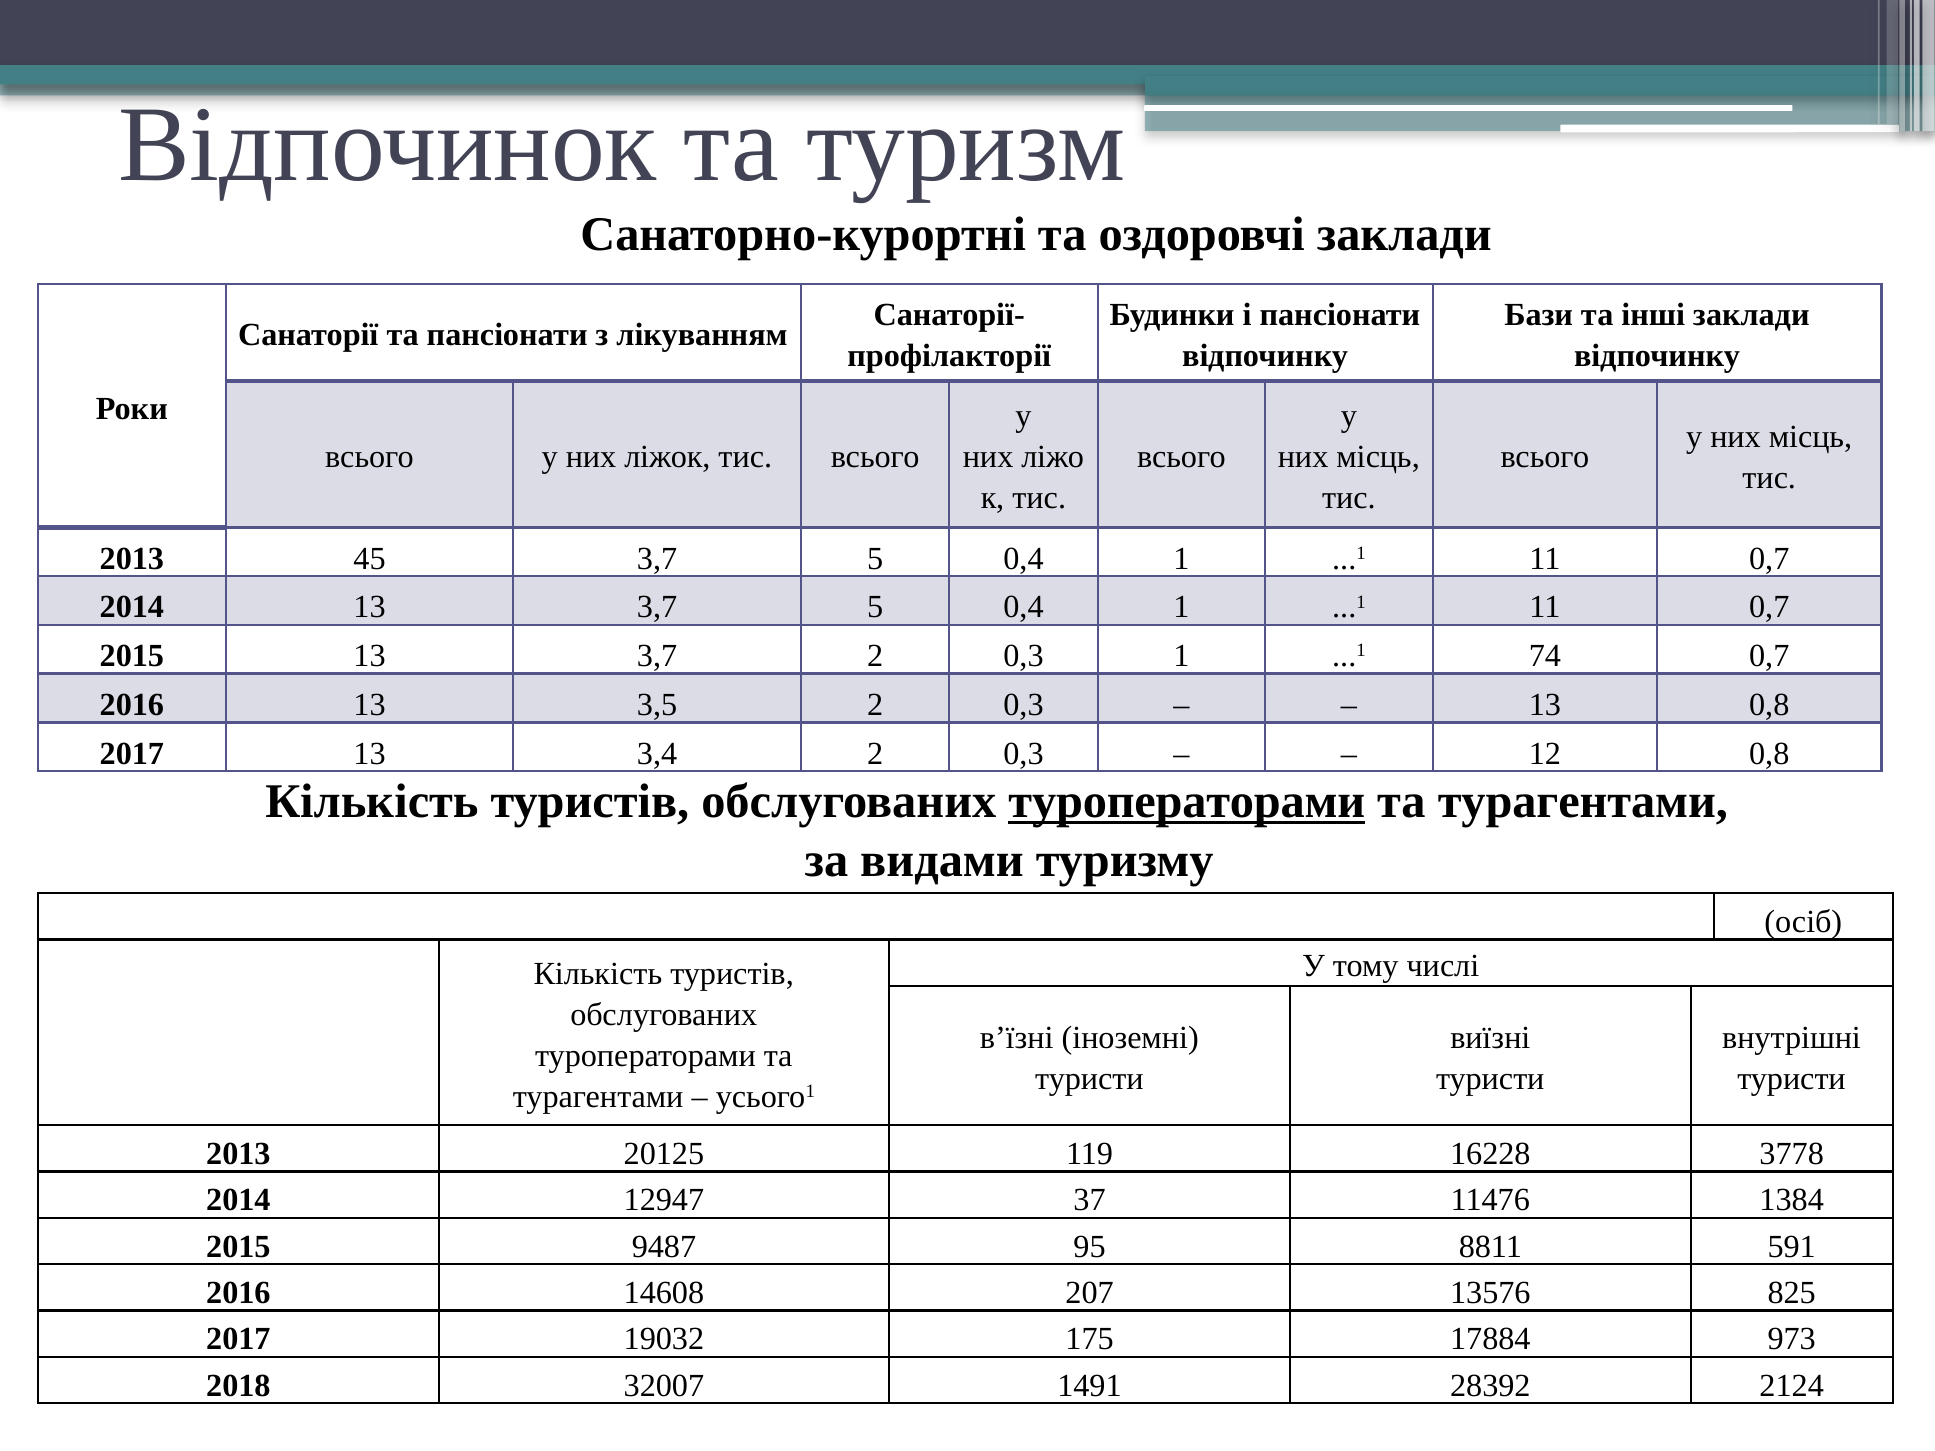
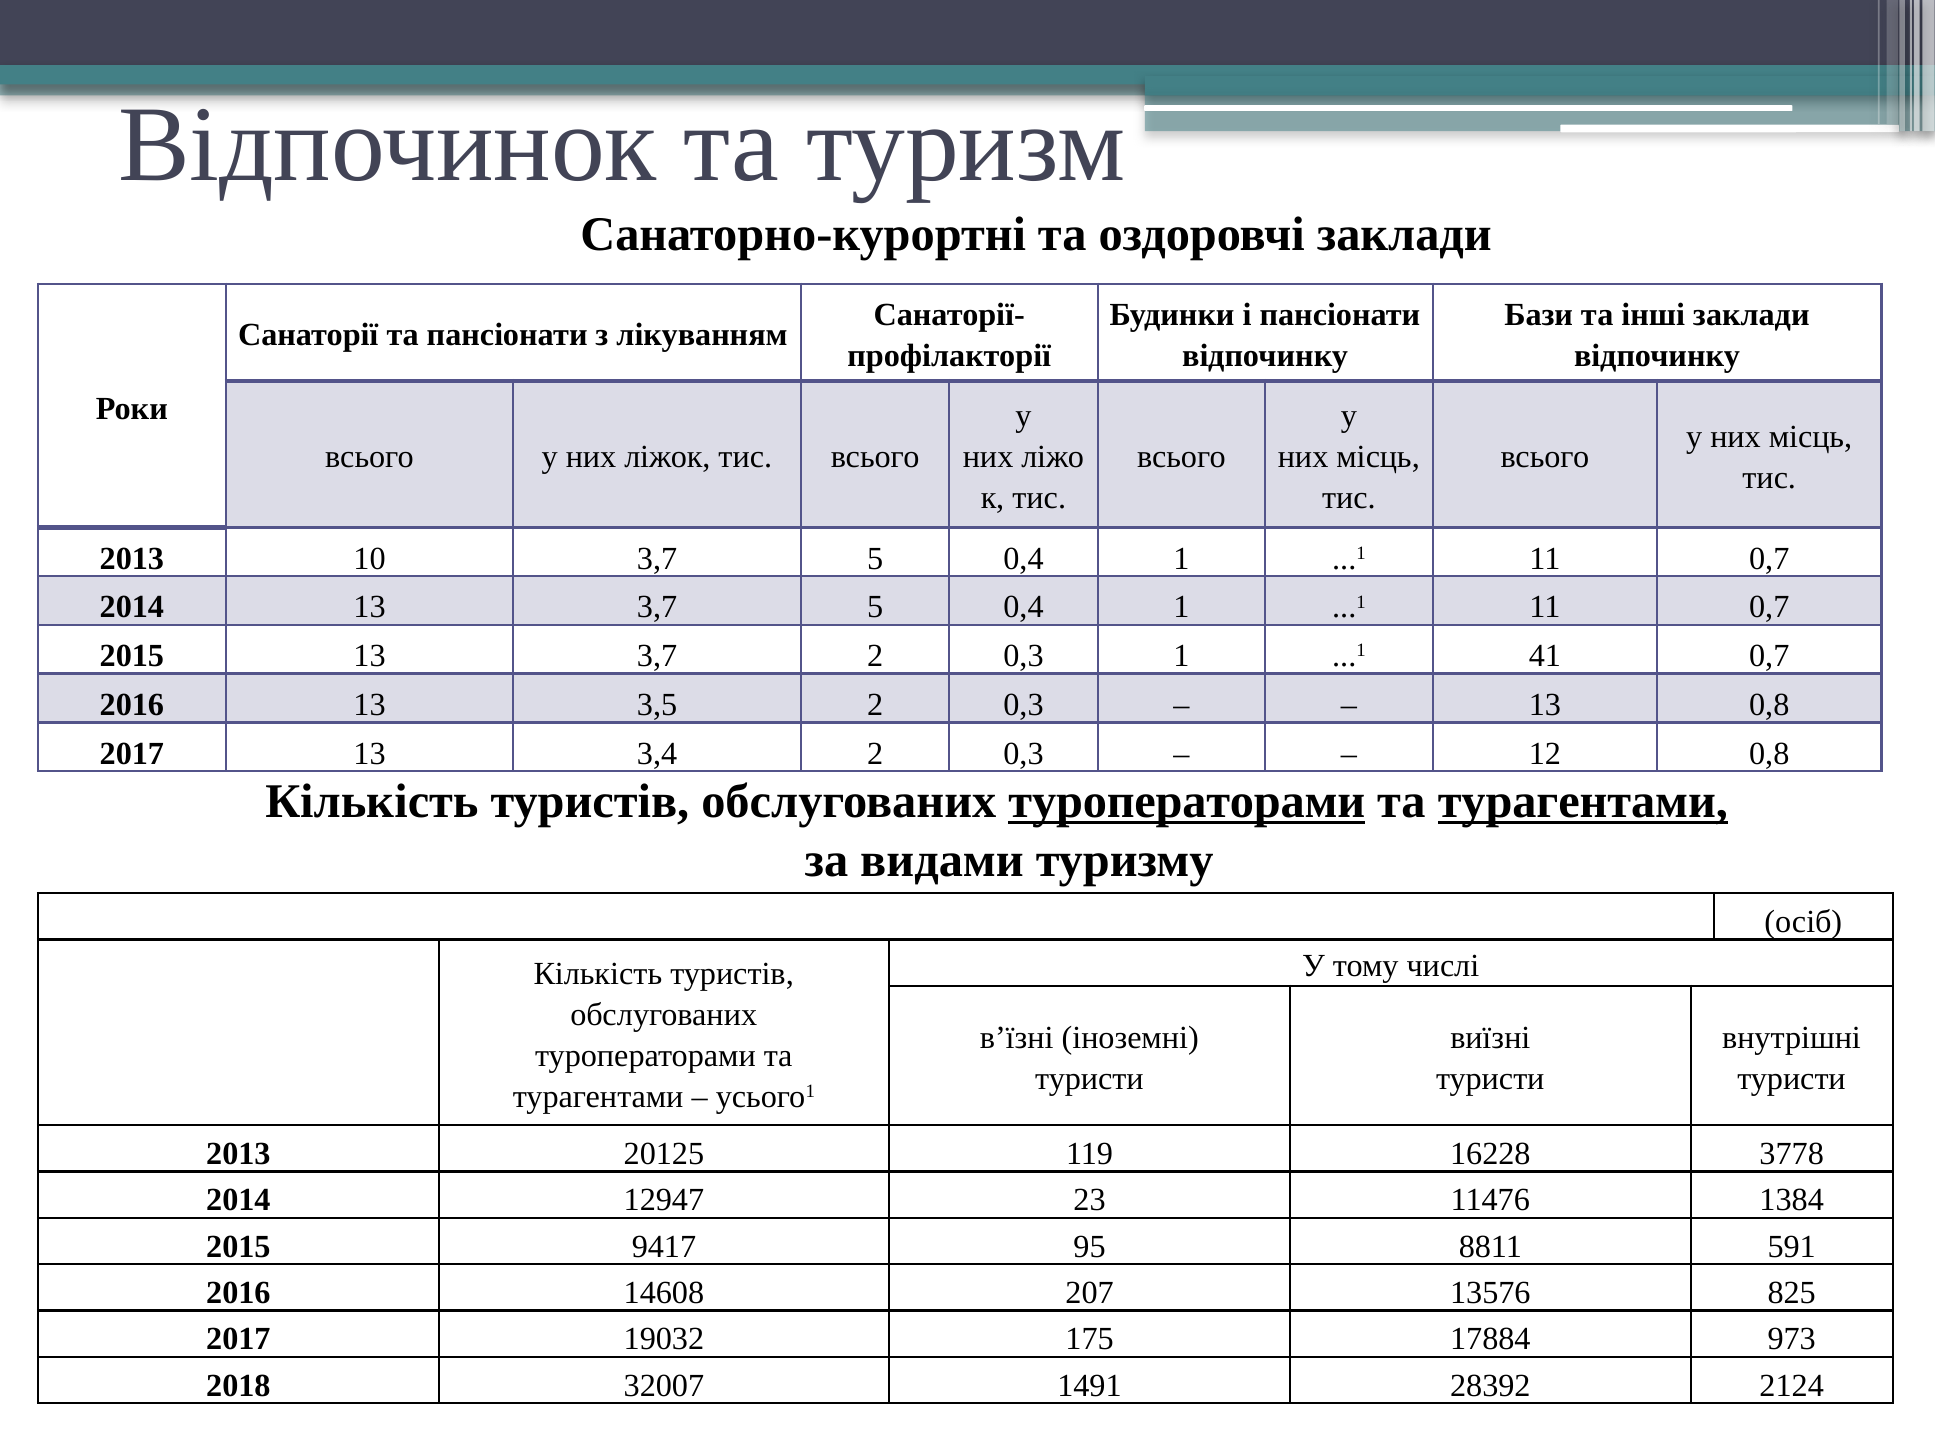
45: 45 -> 10 (370, 559)
74: 74 -> 41 (1545, 656)
турагентами underline: none -> present (1583, 802)
37: 37 -> 23 (1090, 1200)
9487: 9487 -> 9417 (664, 1247)
